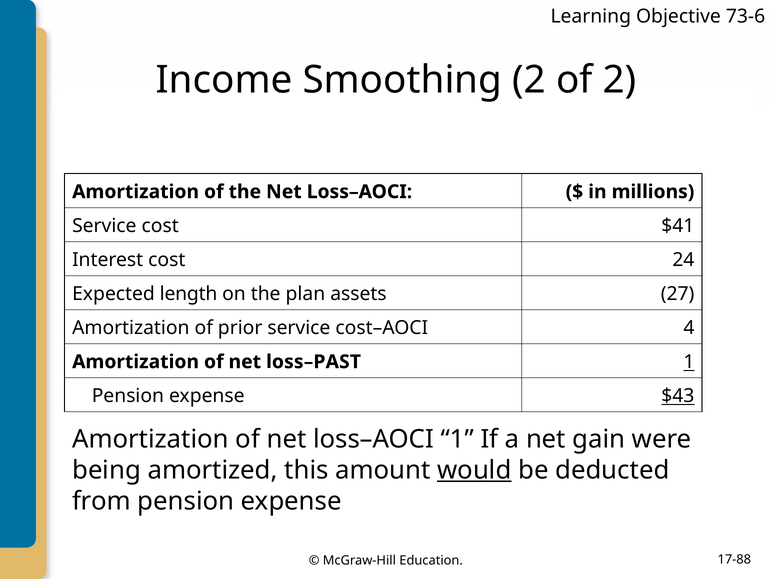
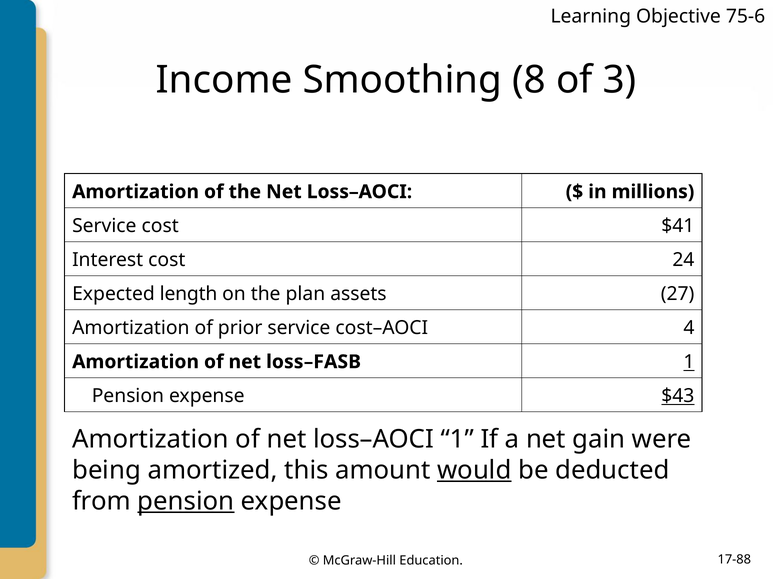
73-6: 73-6 -> 75-6 (746, 17)
Smoothing 2: 2 -> 8 (529, 80)
of 2: 2 -> 3 (620, 80)
loss–PAST: loss–PAST -> loss–FASB (314, 362)
pension underline: none -> present (186, 502)
